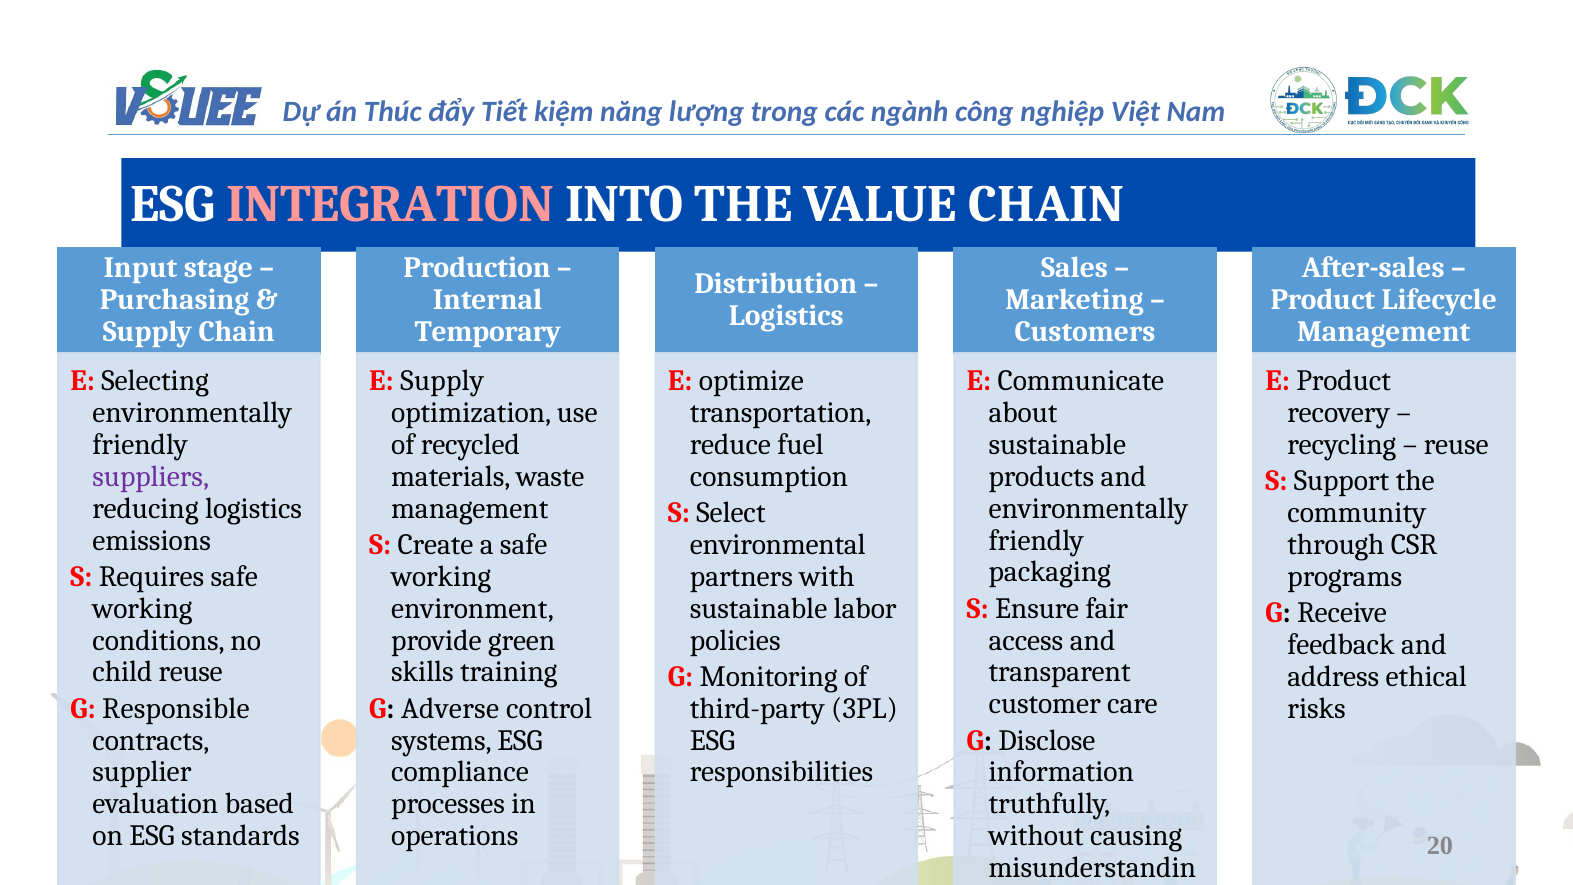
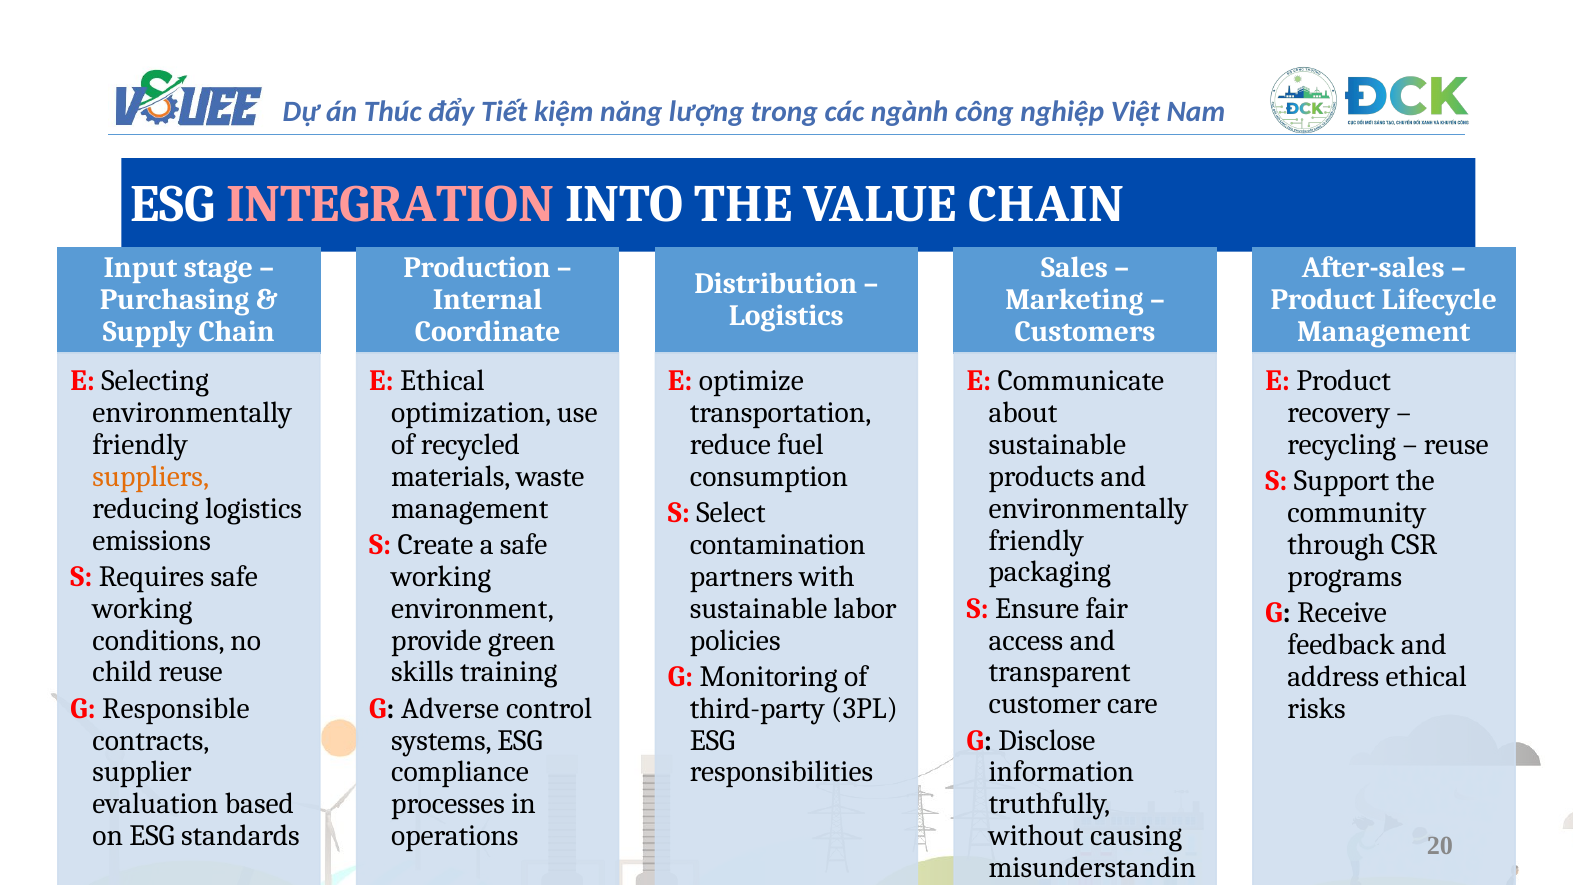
Temporary: Temporary -> Coordinate (488, 332)
E Supply: Supply -> Ethical (442, 381)
suppliers colour: purple -> orange (151, 476)
environmental: environmental -> contamination (778, 545)
